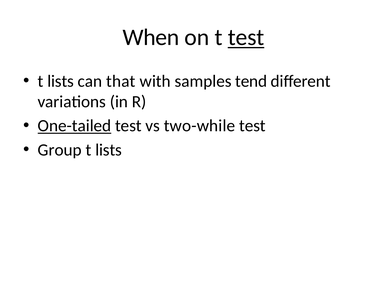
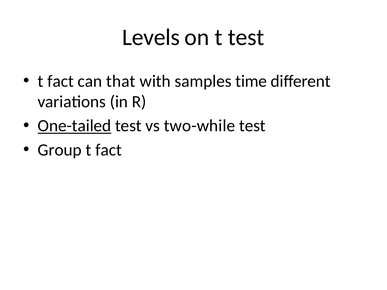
When: When -> Levels (151, 37)
test underline: present -> none (246, 37)
lists: lists -> fact (61, 81)
tend: tend -> time (251, 81)
lists: lists -> fact (109, 150)
